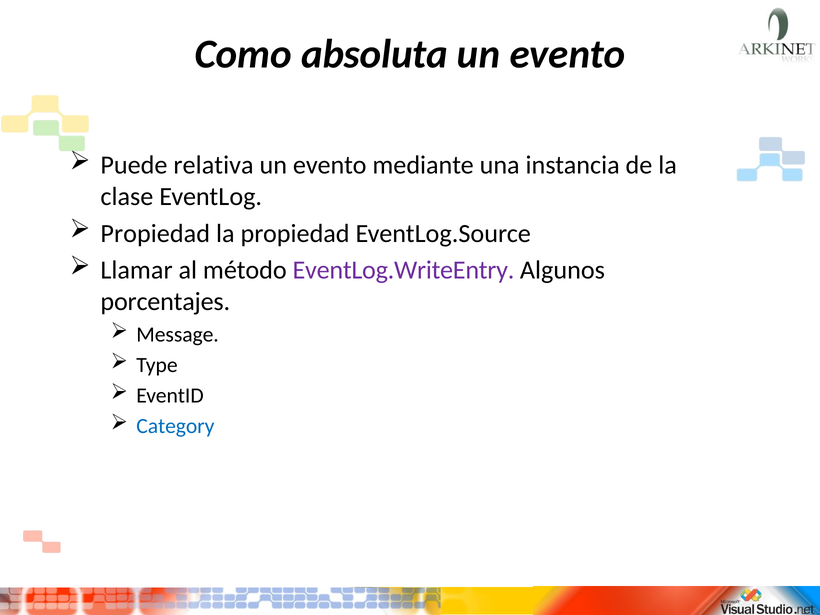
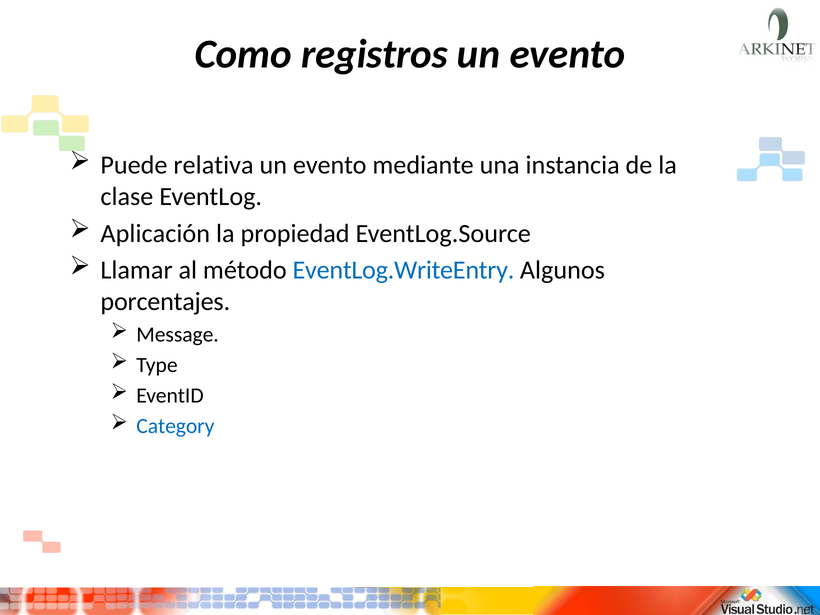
absoluta: absoluta -> registros (375, 54)
Propiedad: Propiedad -> Aplicación (155, 233)
EventLog.WriteEntry colour: purple -> blue (403, 270)
